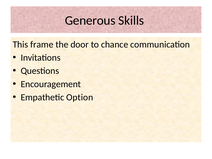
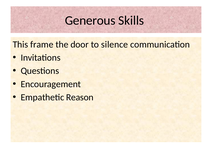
chance: chance -> silence (115, 44)
Option: Option -> Reason (80, 97)
